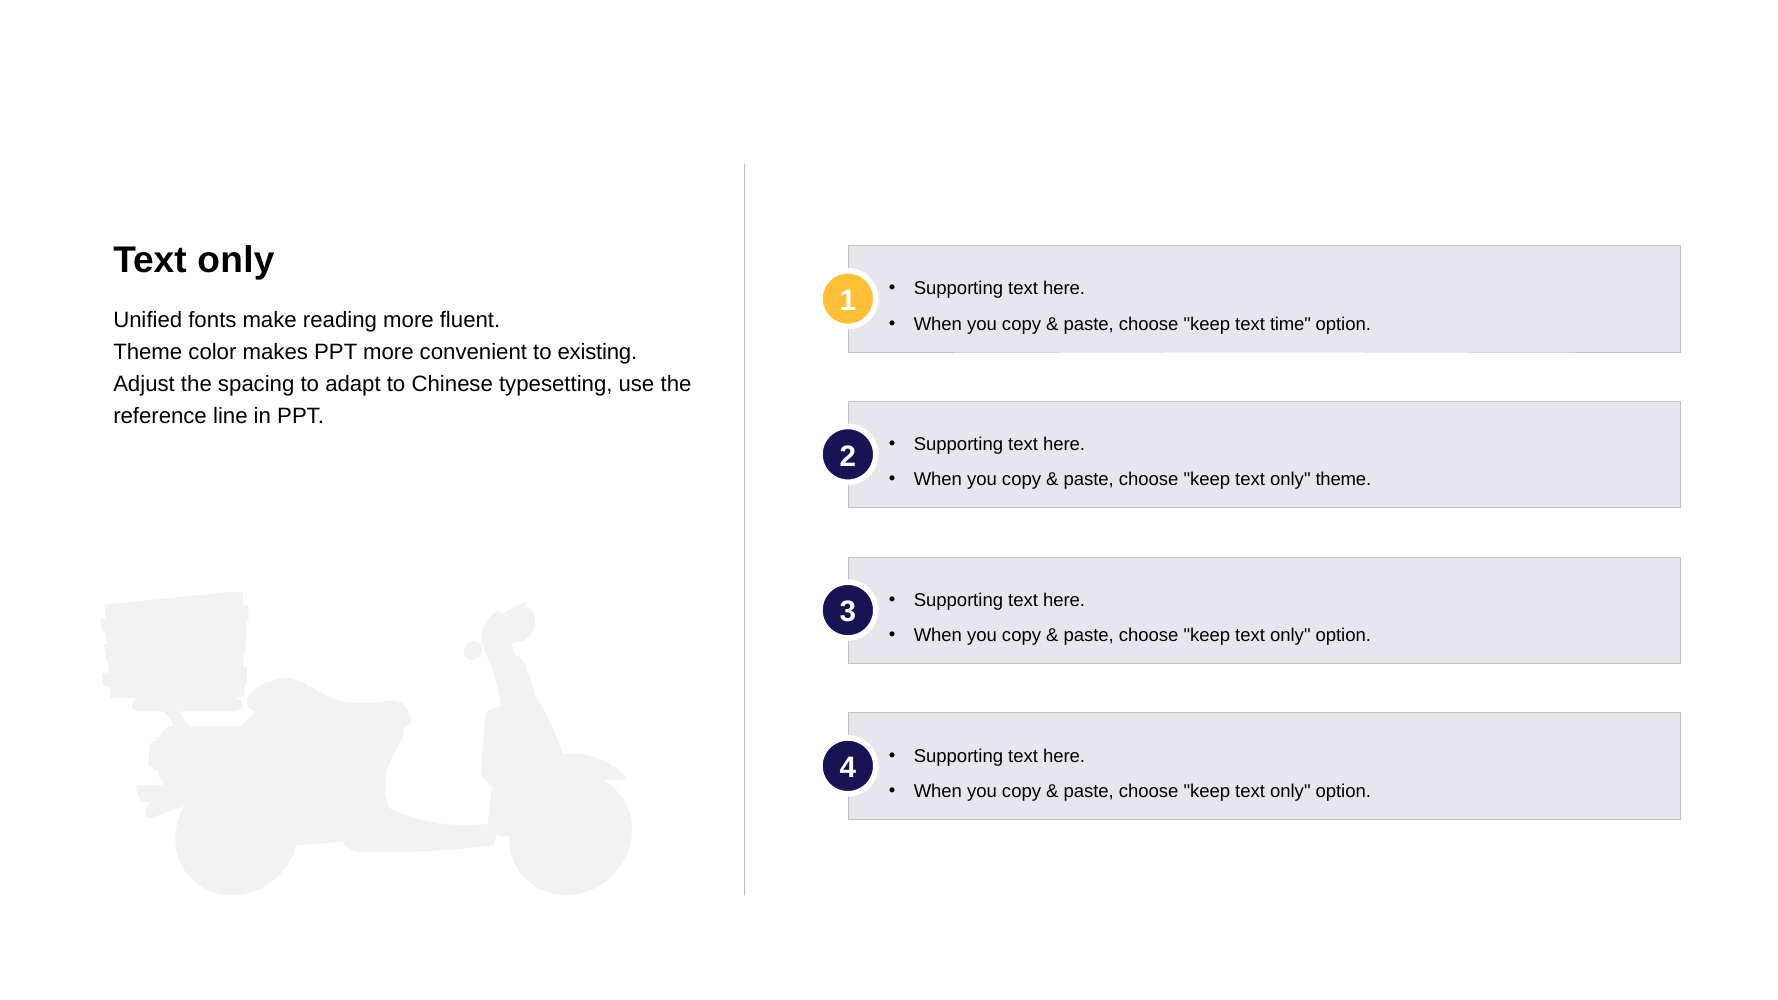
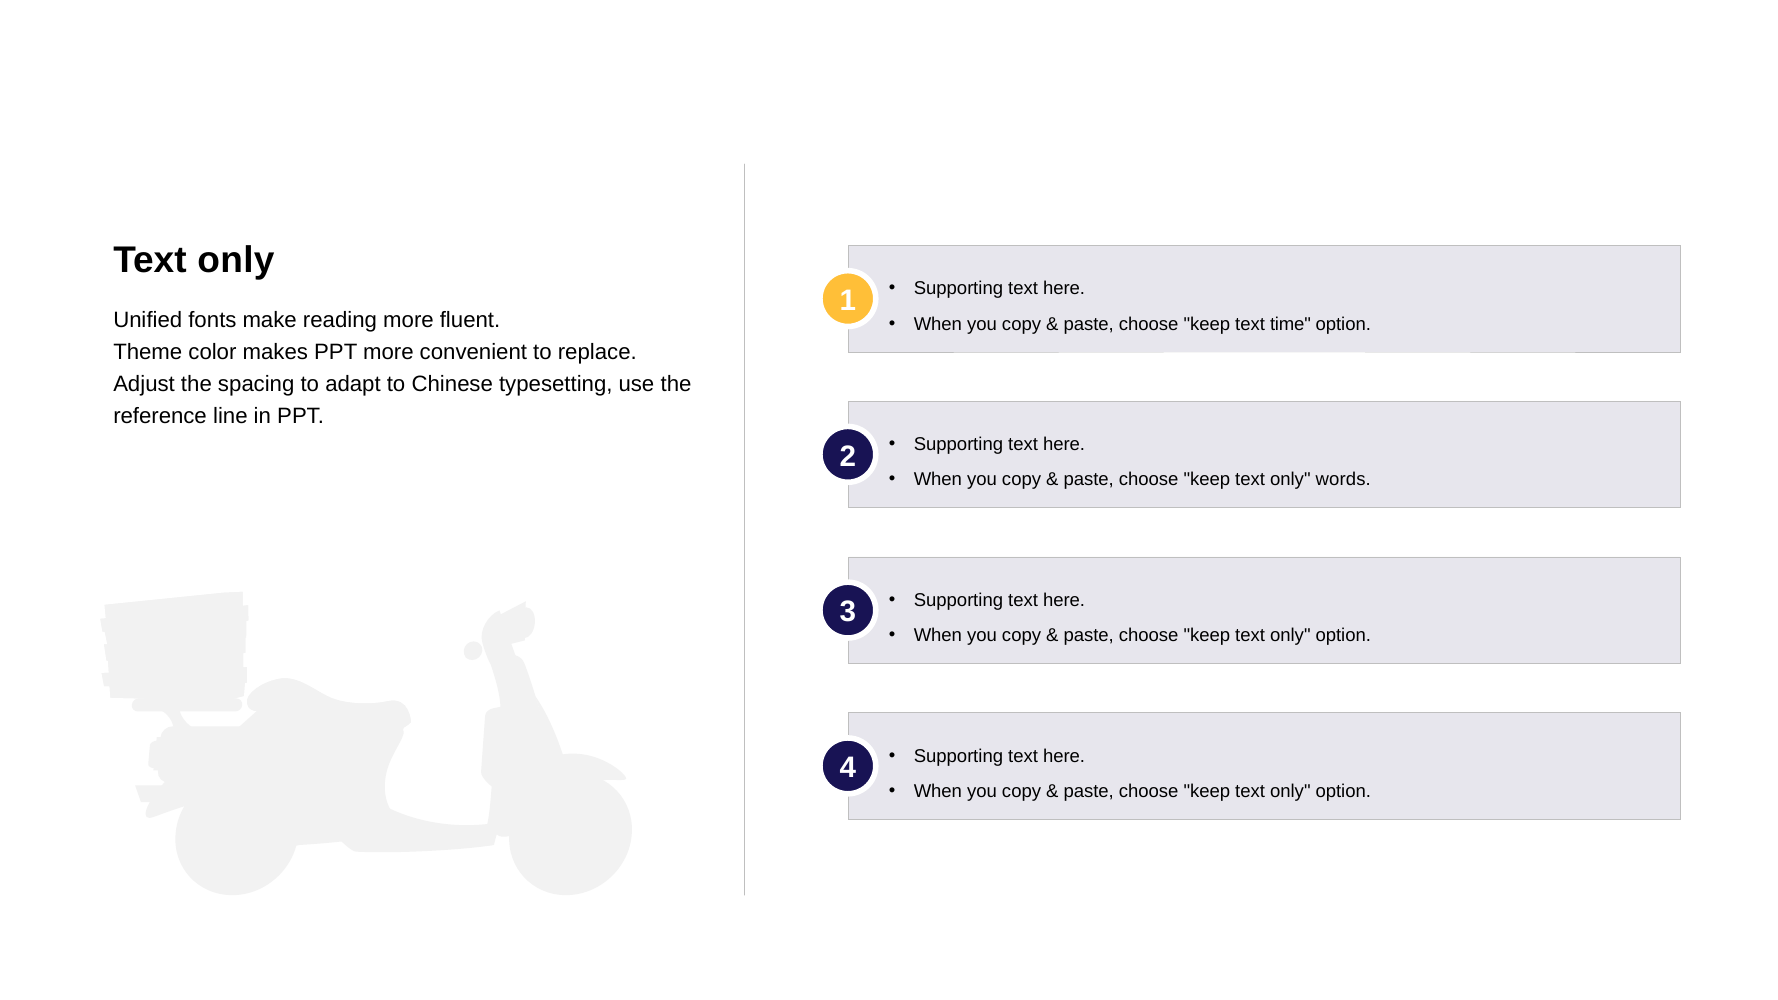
existing: existing -> replace (597, 352)
only theme: theme -> words (1343, 480)
